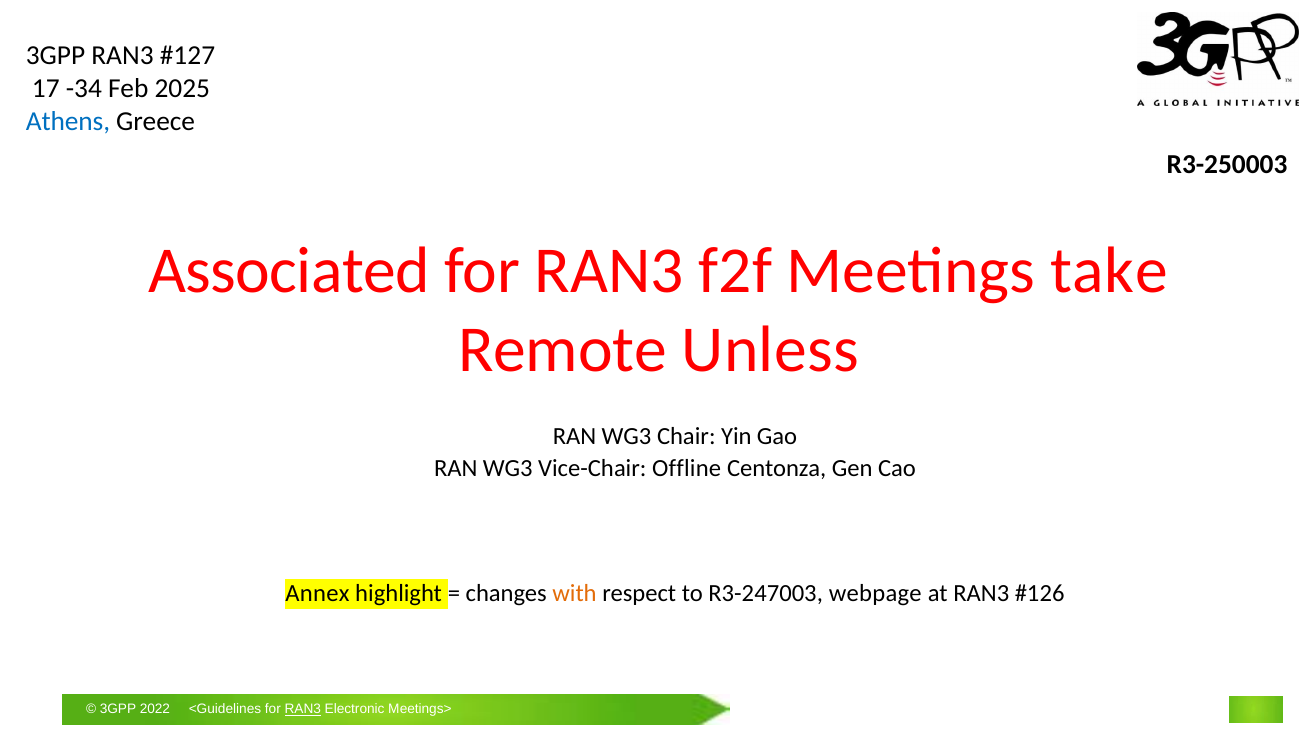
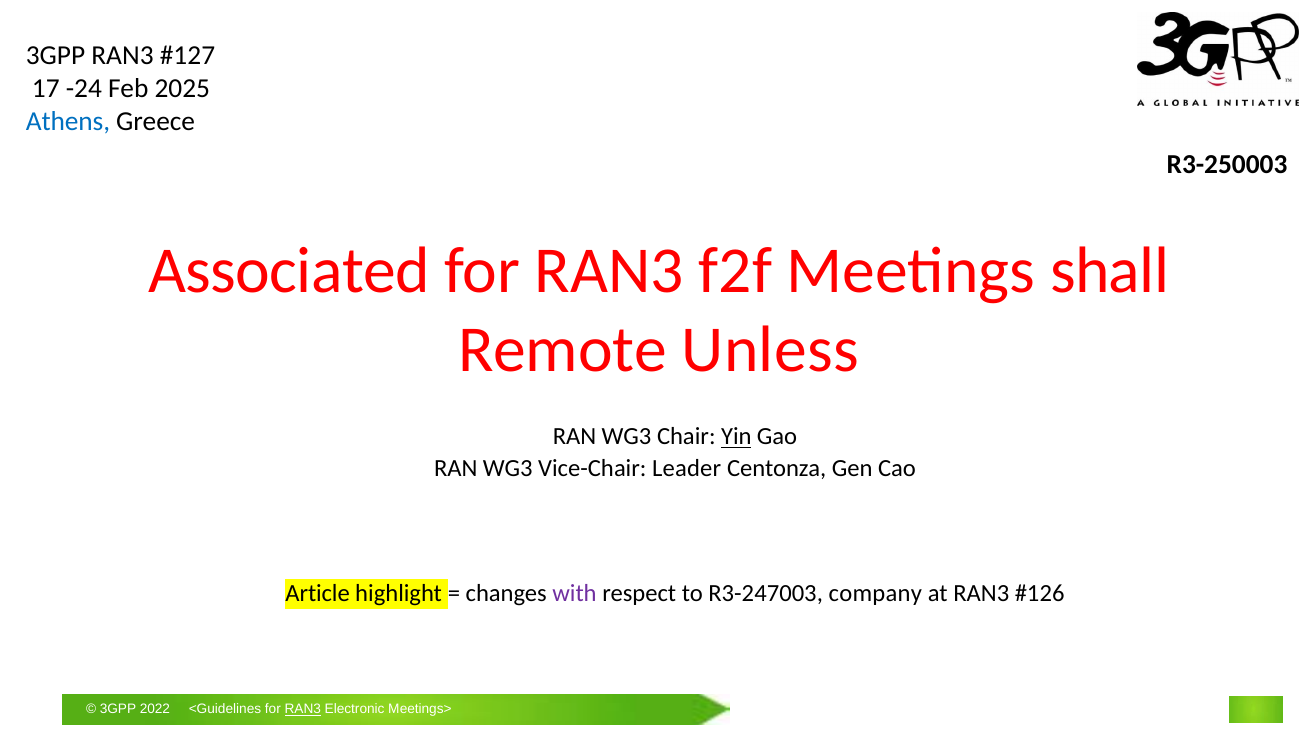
-34: -34 -> -24 (84, 89)
take: take -> shall (1110, 272)
Yin underline: none -> present (736, 437)
Offline: Offline -> Leader (687, 468)
Annex: Annex -> Article (318, 594)
with colour: orange -> purple (575, 594)
webpage: webpage -> company (875, 594)
